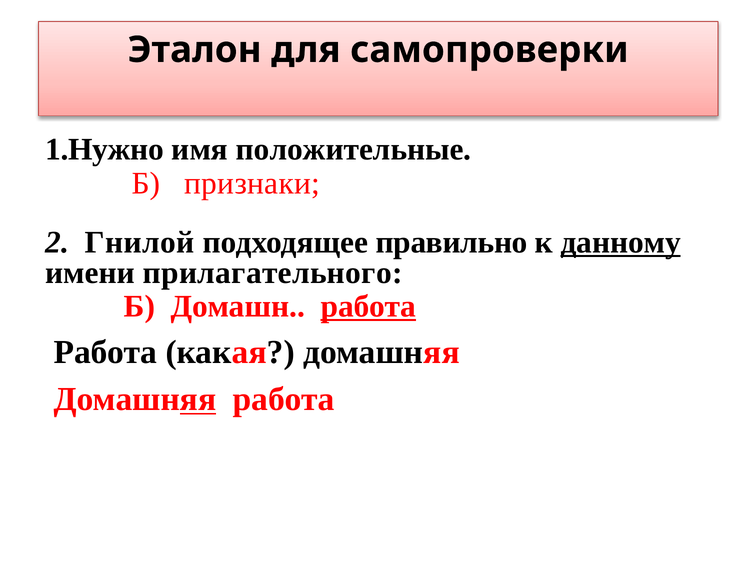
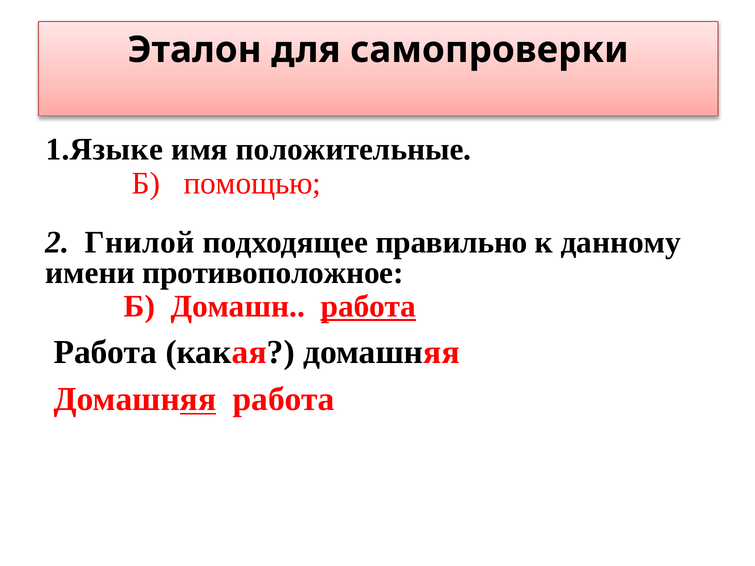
1.Нужно: 1.Нужно -> 1.Языке (104, 150)
признаки: признаки -> помощью (252, 183)
данному underline: present -> none (621, 243)
прилагательного: прилагательного -> противоположное (273, 273)
